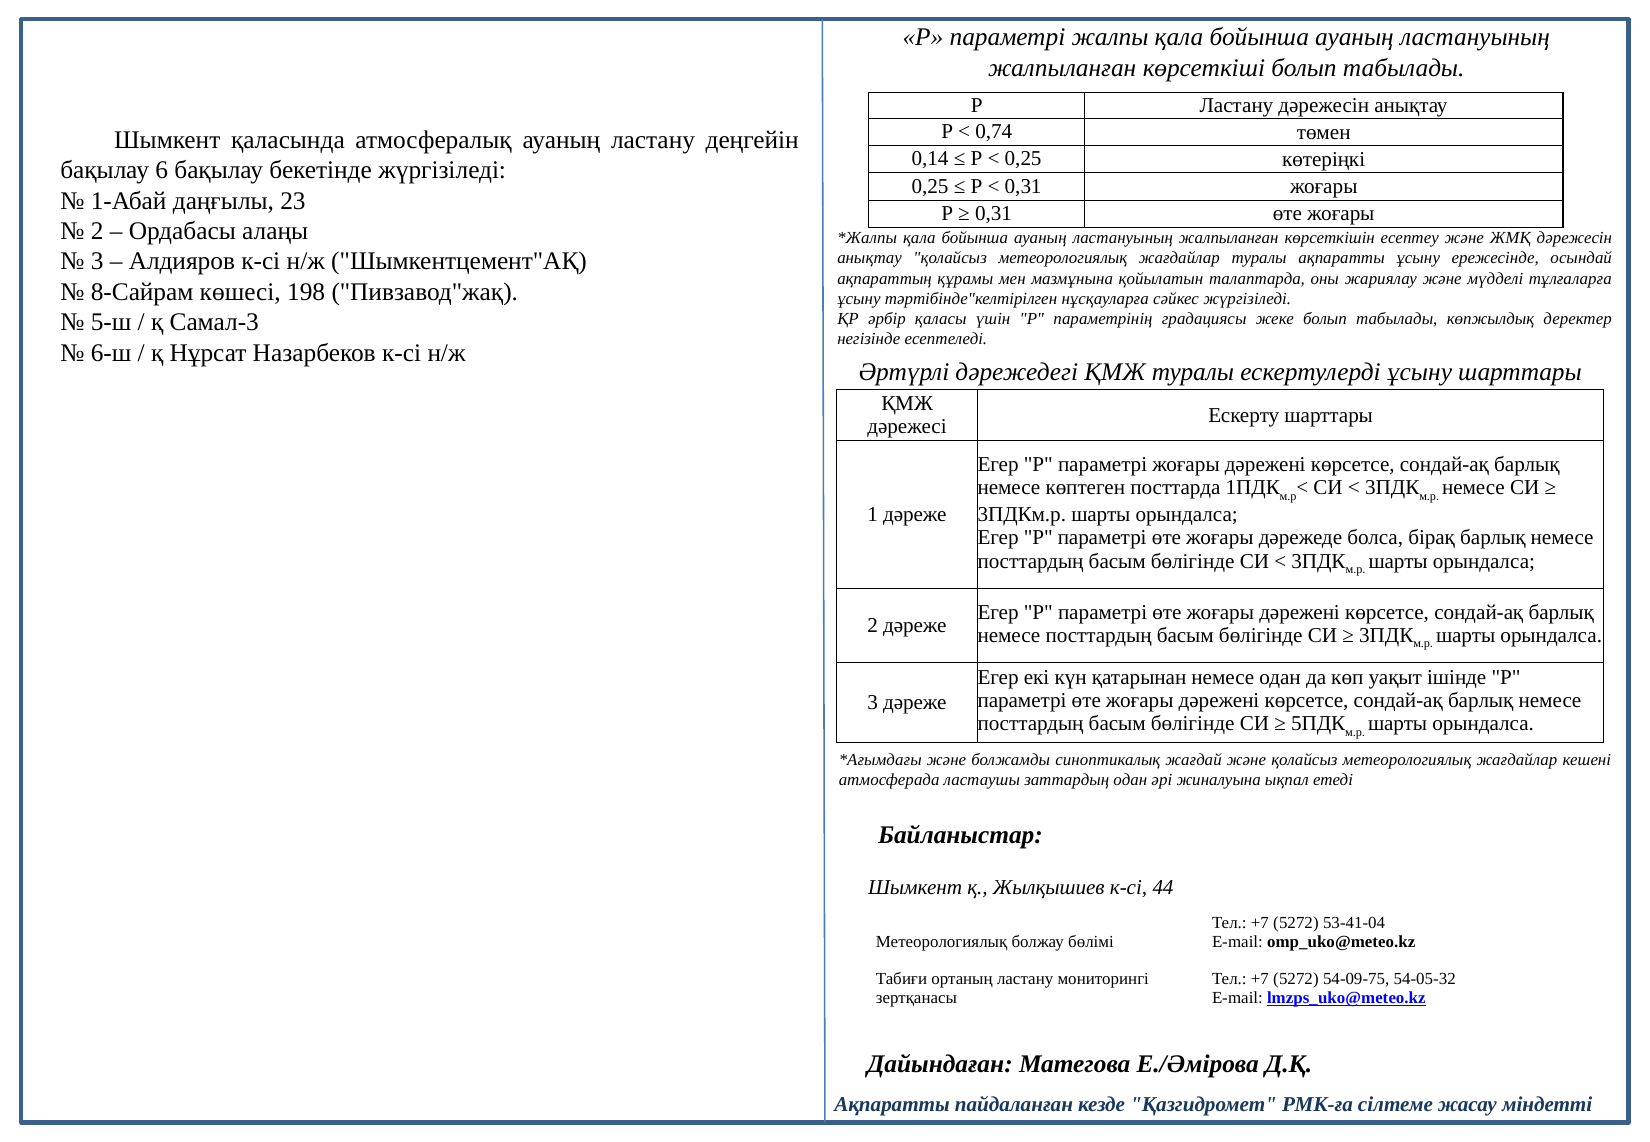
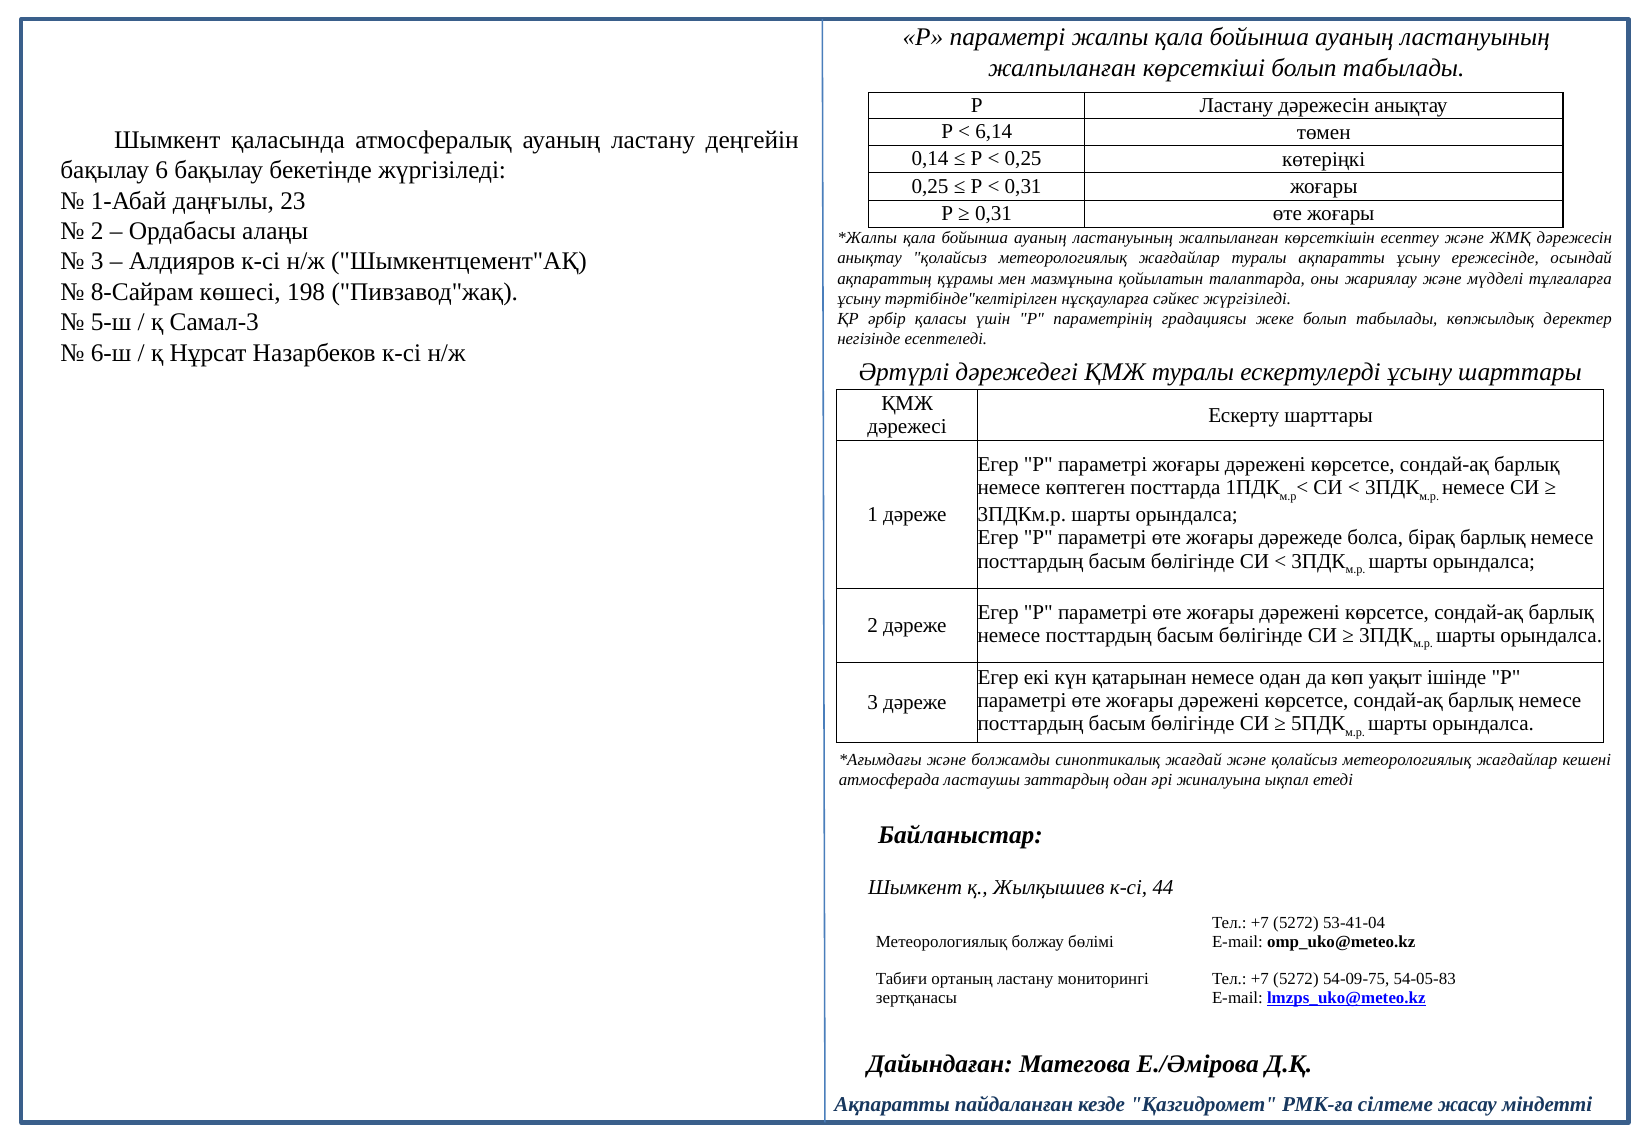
0,74: 0,74 -> 6,14 (994, 132)
54-05-32: 54-05-32 -> 54-05-83 (1425, 979)
